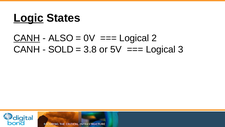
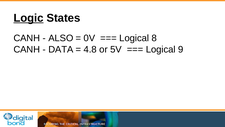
CANH underline: present -> none (27, 38)
2: 2 -> 8 (154, 38)
SOLD: SOLD -> DATA (61, 49)
3.8: 3.8 -> 4.8 (90, 49)
3: 3 -> 9 (181, 49)
